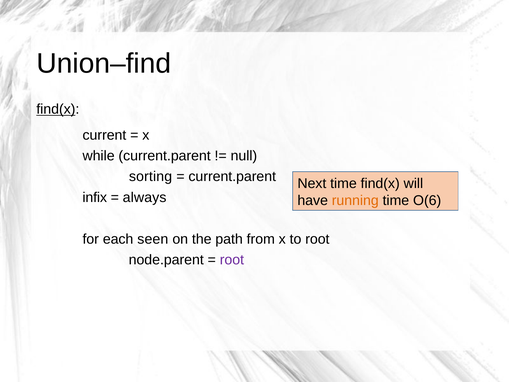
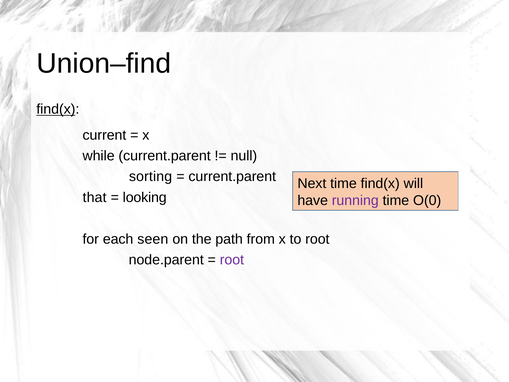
infix: infix -> that (95, 197)
always: always -> looking (145, 197)
running colour: orange -> purple (355, 200)
O(6: O(6 -> O(0 (427, 200)
